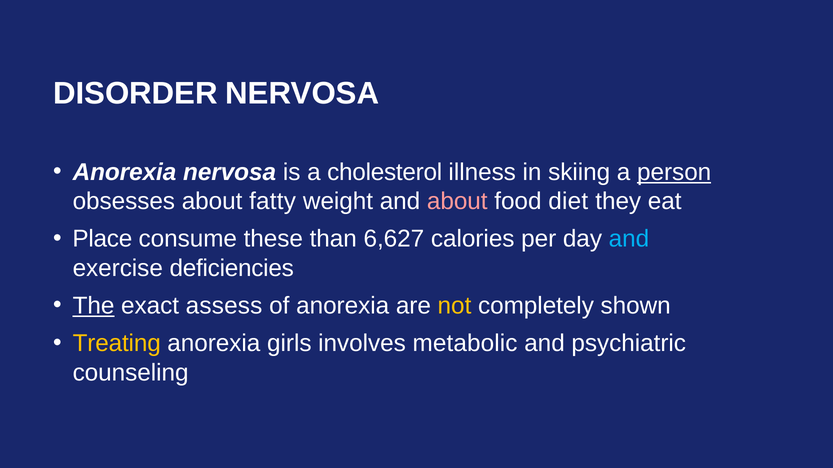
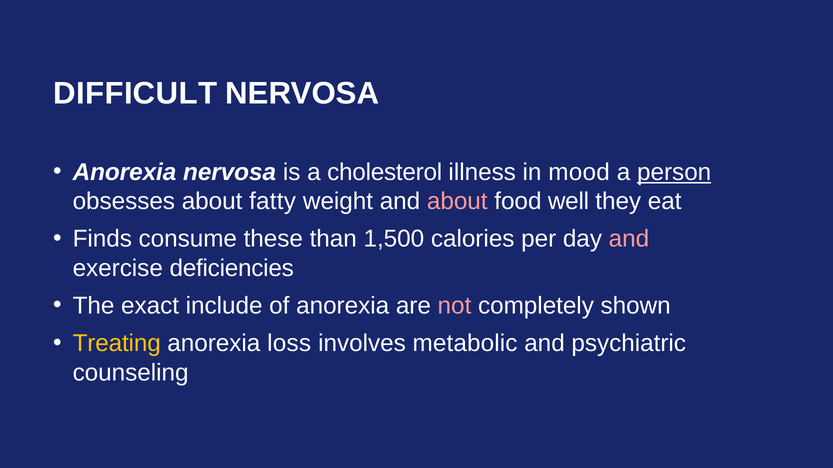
DISORDER: DISORDER -> DIFFICULT (135, 94)
skiing: skiing -> mood (579, 172)
diet: diet -> well (569, 201)
Place: Place -> Finds (102, 239)
6,627: 6,627 -> 1,500 (394, 239)
and colour: light blue -> pink (629, 239)
The underline: present -> none (94, 306)
assess: assess -> include (224, 306)
not colour: yellow -> pink (454, 306)
girls: girls -> loss (289, 344)
